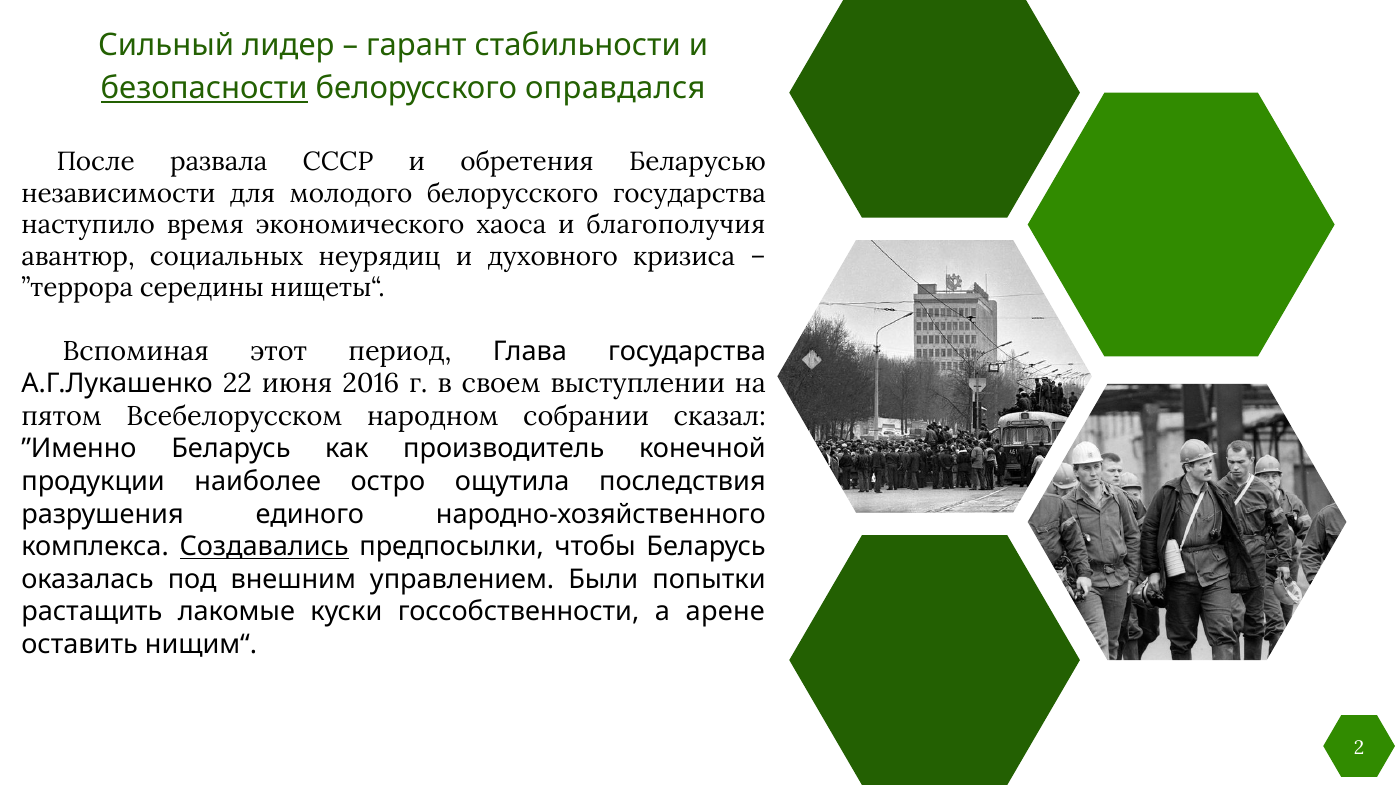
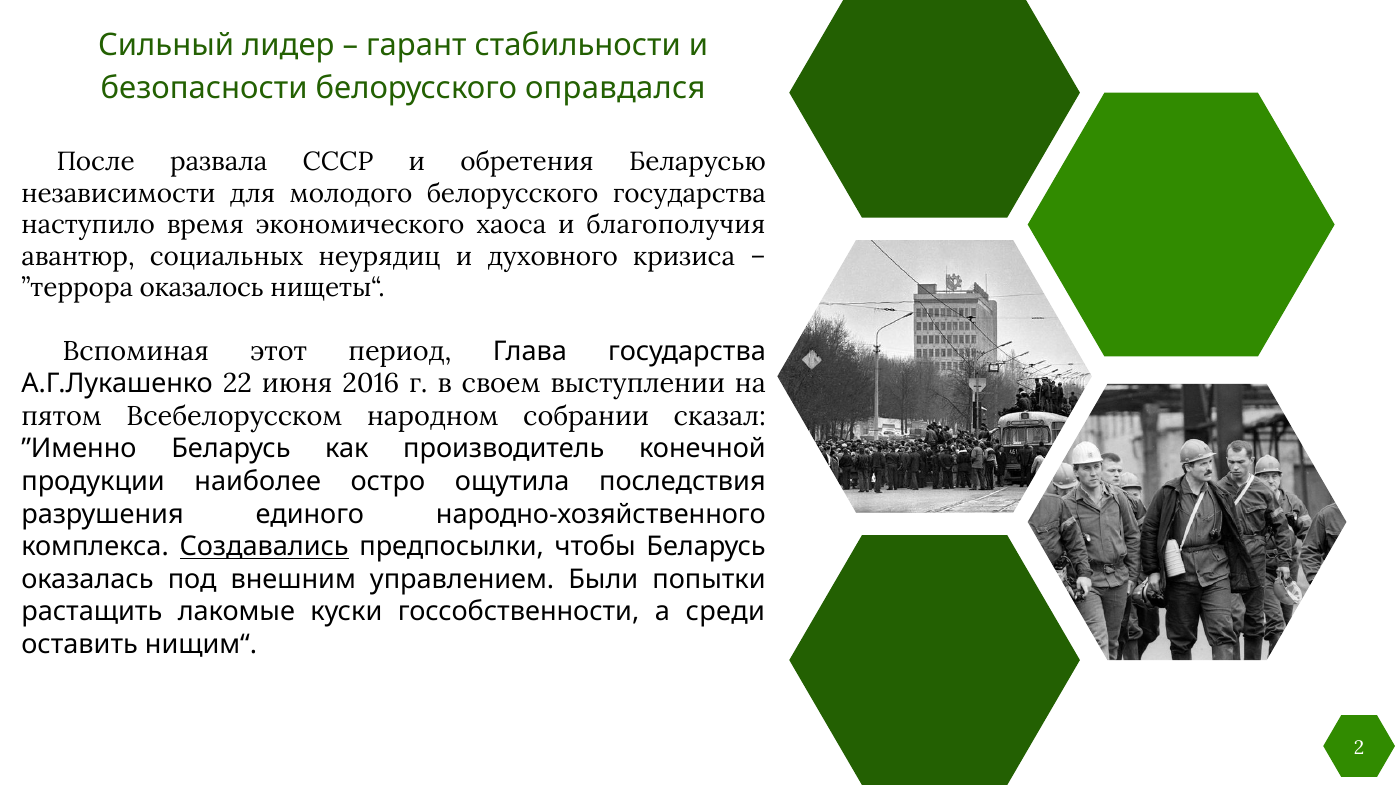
безопасности underline: present -> none (204, 88)
середины: середины -> оказалось (202, 288)
арене: арене -> среди (725, 612)
